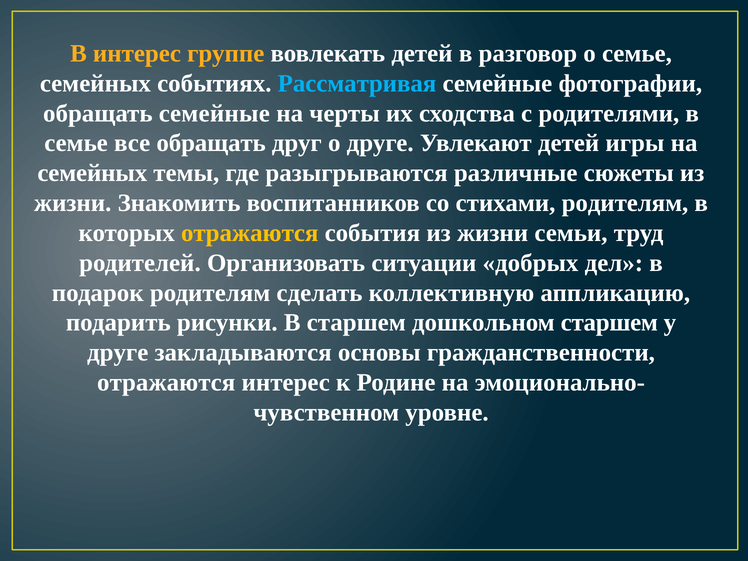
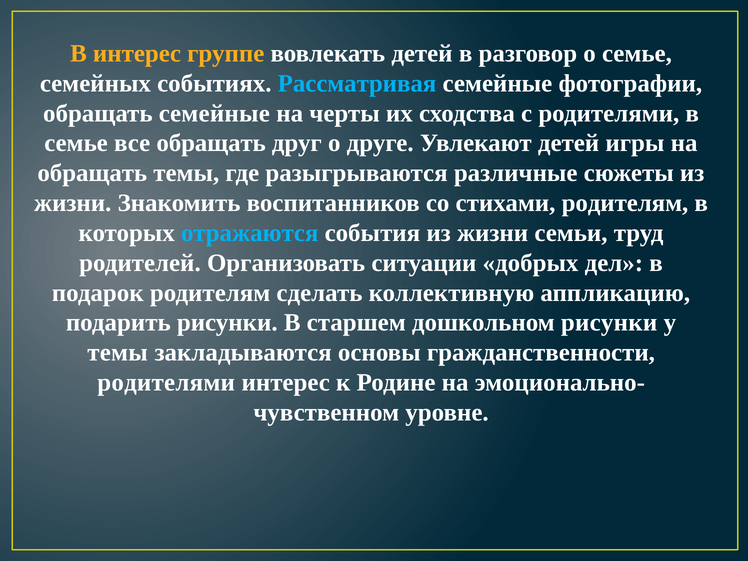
семейных: семейных -> обращать (92, 173)
отражаются colour: yellow -> light blue (250, 233)
дошкольном старшем: старшем -> рисунки (609, 323)
друге: друге -> темы (118, 353)
отражаются: отражаются -> родителями (166, 383)
